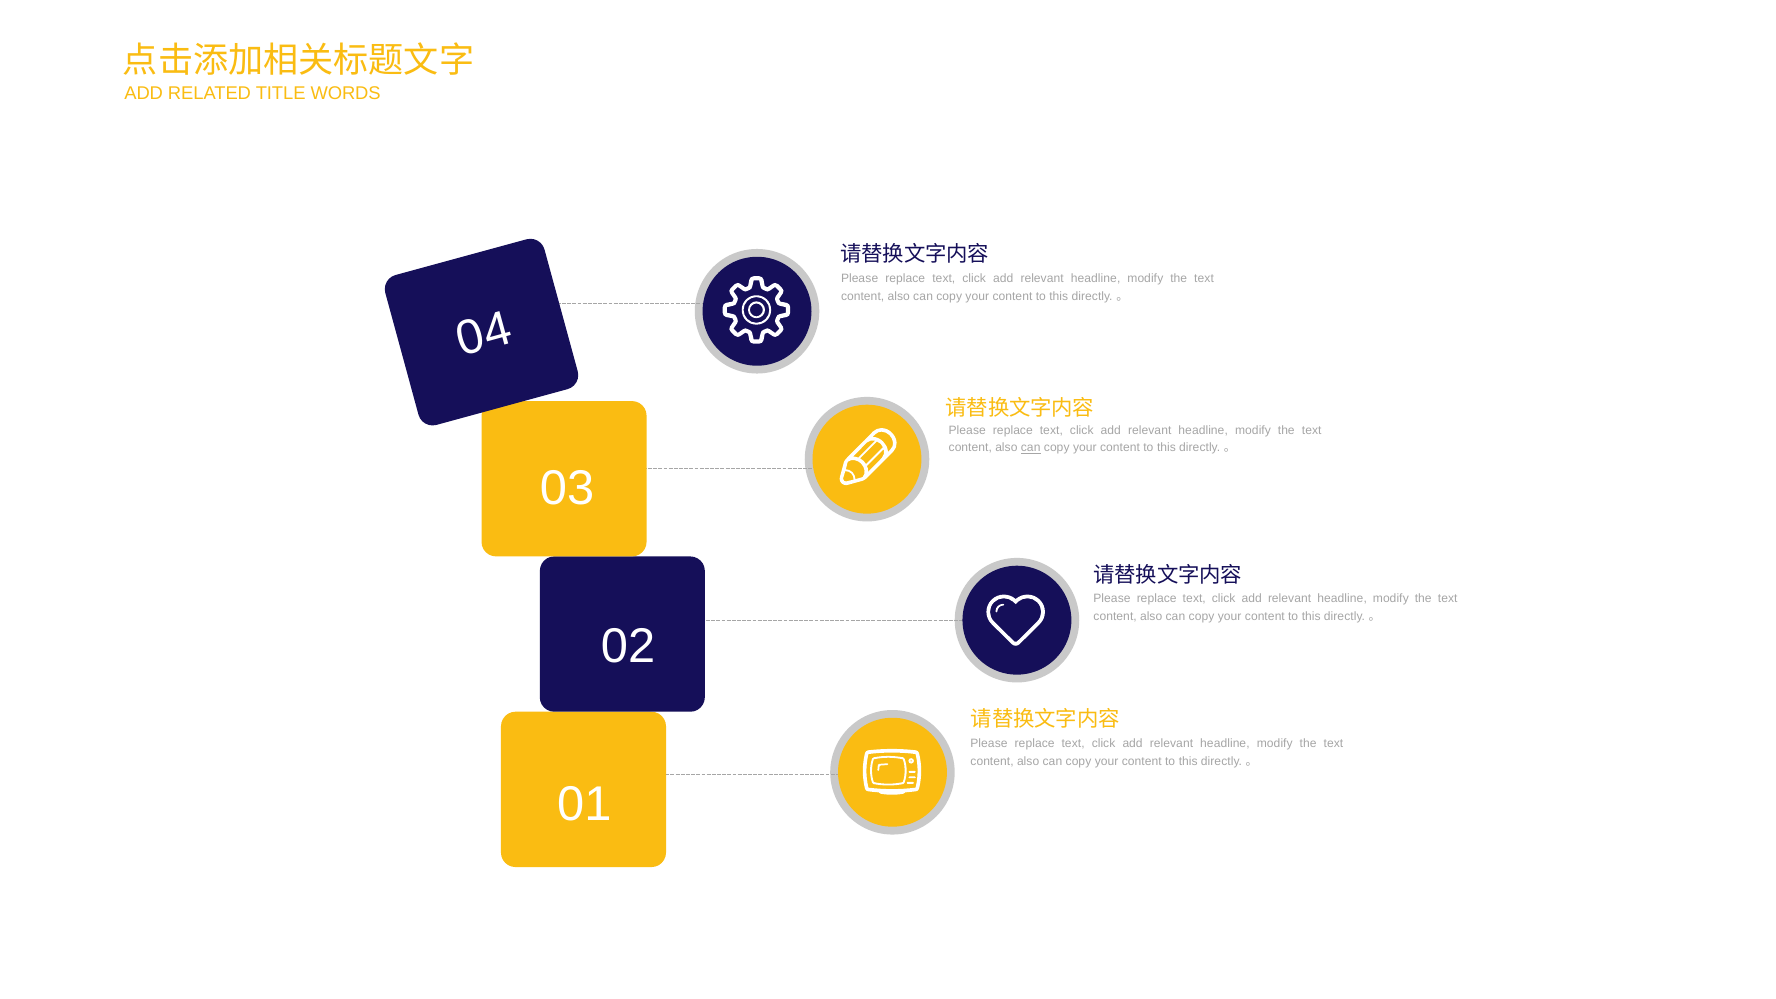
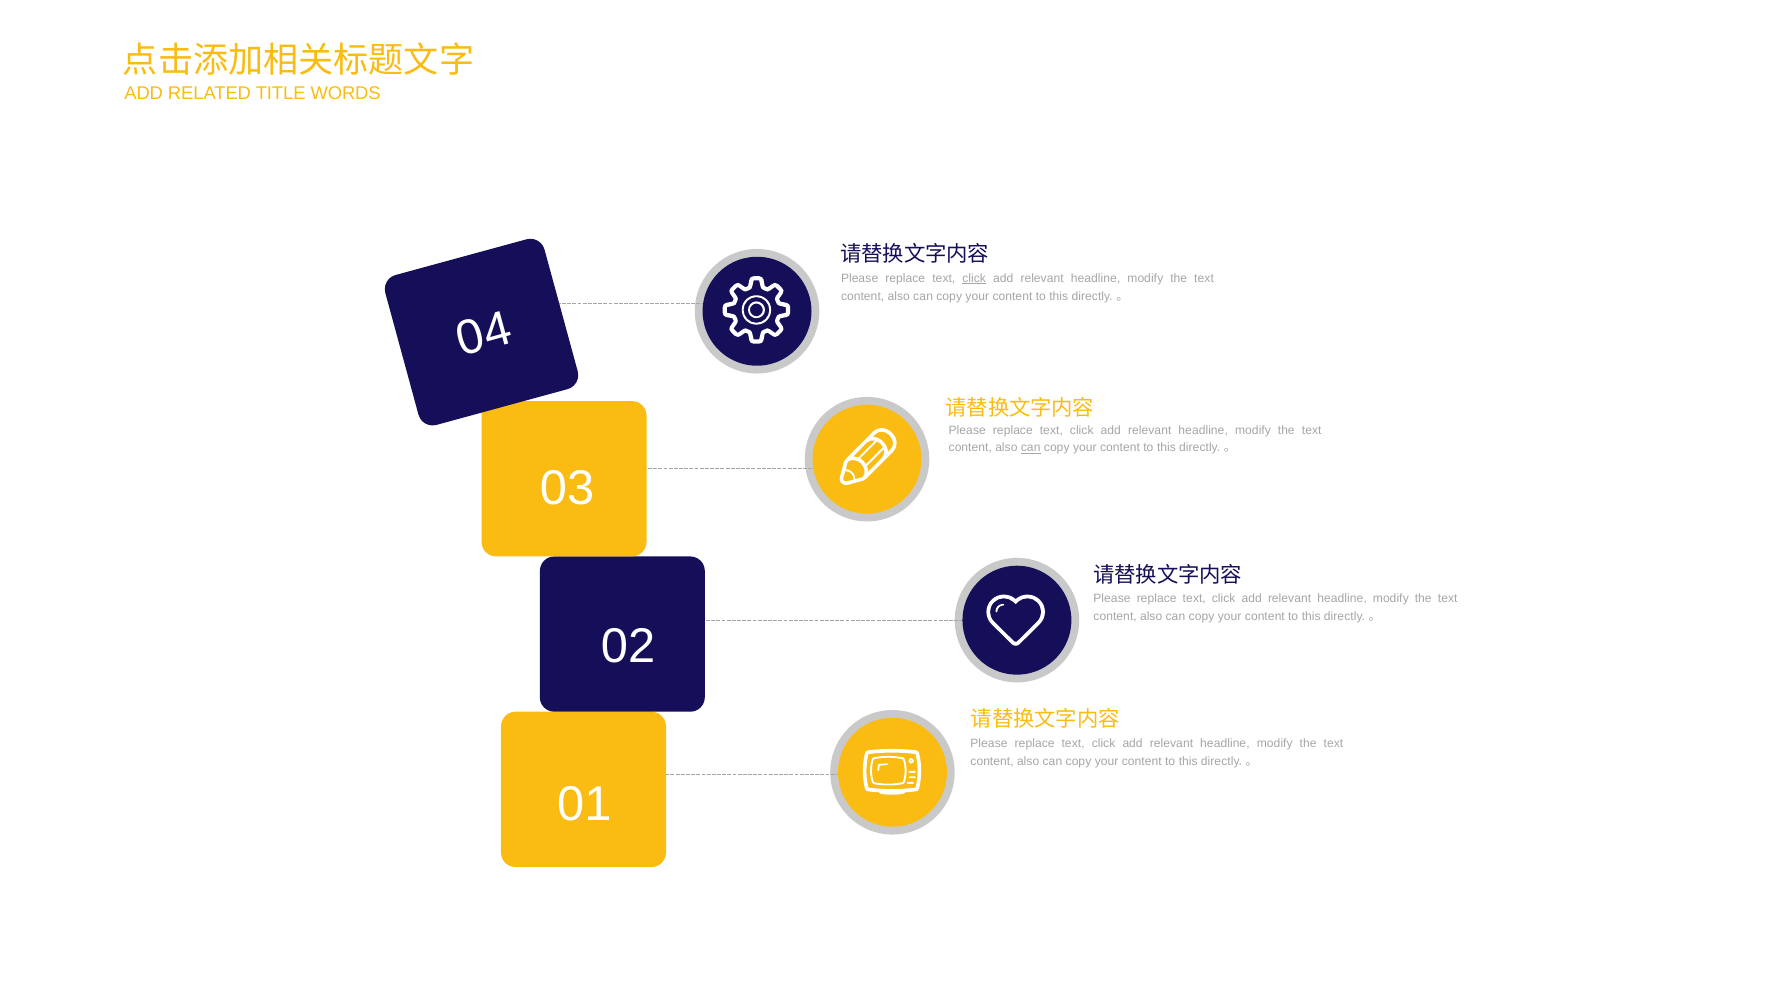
click underline: none -> present (974, 279)
